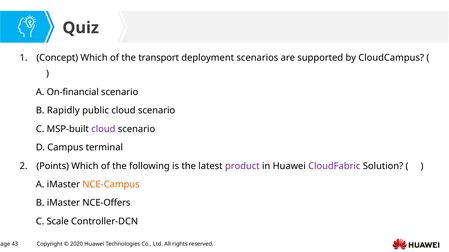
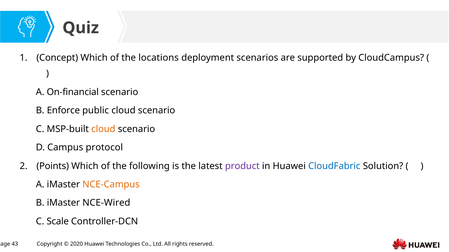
transport: transport -> locations (159, 58)
Rapidly: Rapidly -> Enforce (63, 111)
cloud colour: purple -> orange (103, 129)
terminal: terminal -> protocol (104, 148)
CloudFabric colour: purple -> blue (334, 166)
NCE-Offers: NCE-Offers -> NCE-Wired (106, 203)
